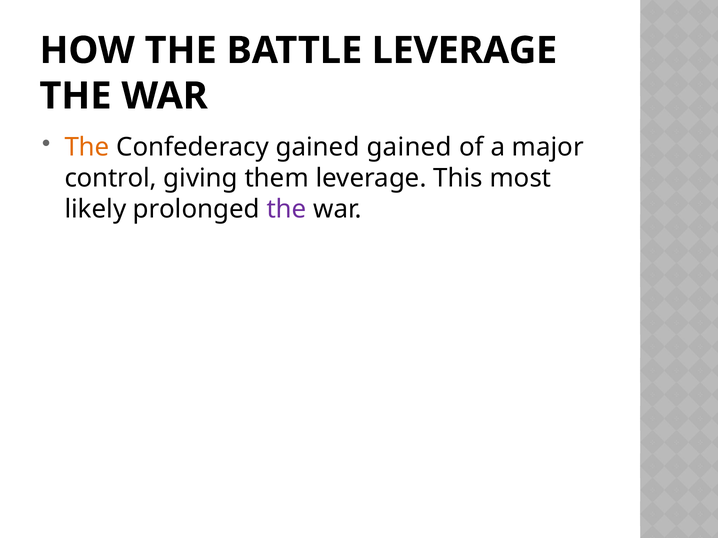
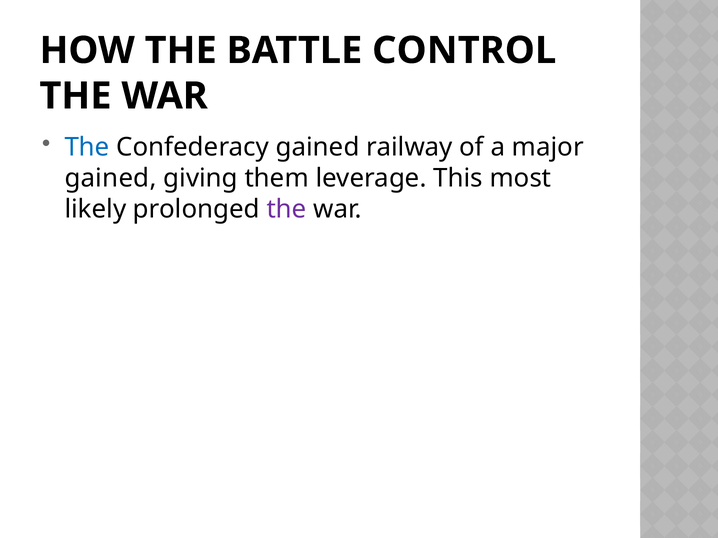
BATTLE LEVERAGE: LEVERAGE -> CONTROL (464, 51)
The colour: orange -> blue (87, 147)
gained gained: gained -> railway (409, 147)
control: control -> gained (110, 178)
